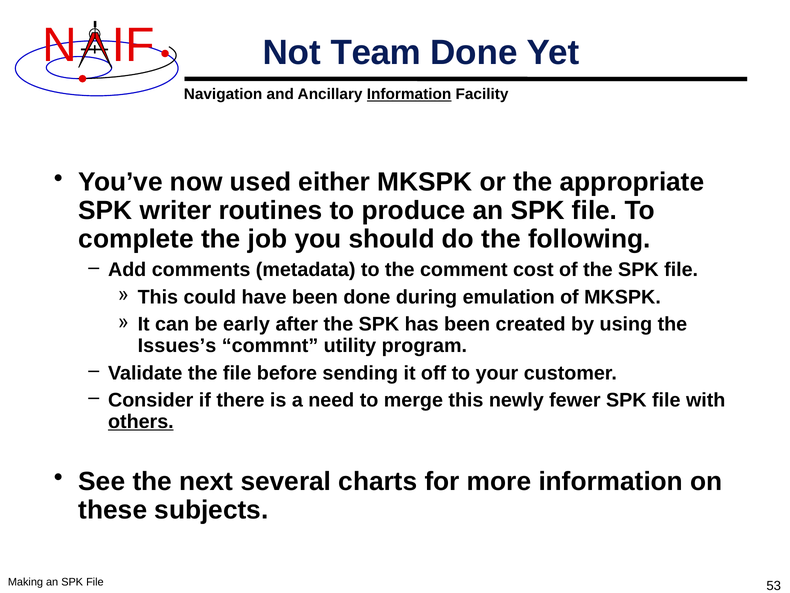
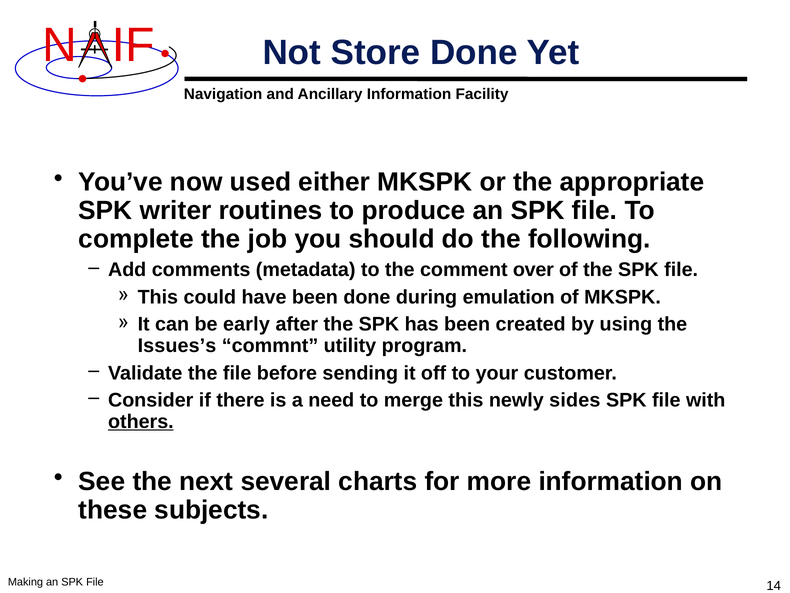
Team: Team -> Store (376, 53)
Information underline: present -> none (409, 94)
cost: cost -> over (533, 270)
fewer: fewer -> sides (575, 400)
53: 53 -> 14 (774, 586)
